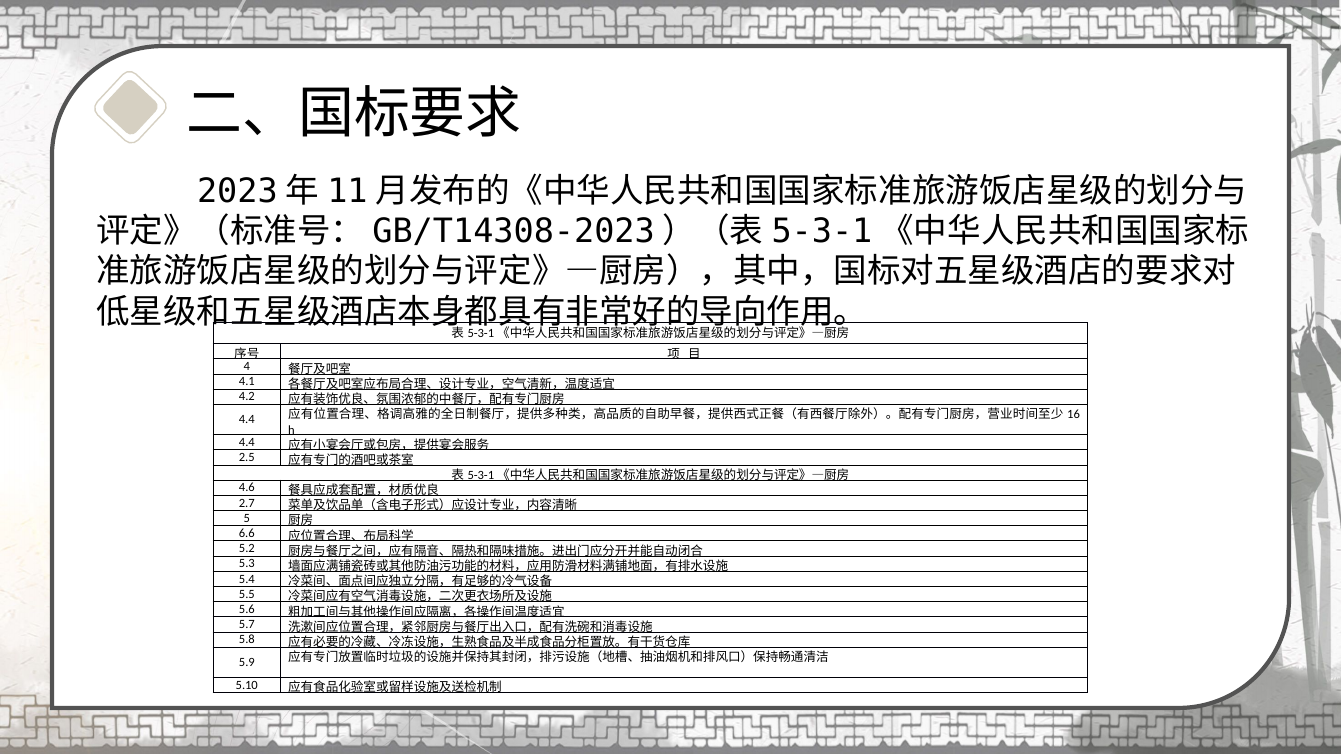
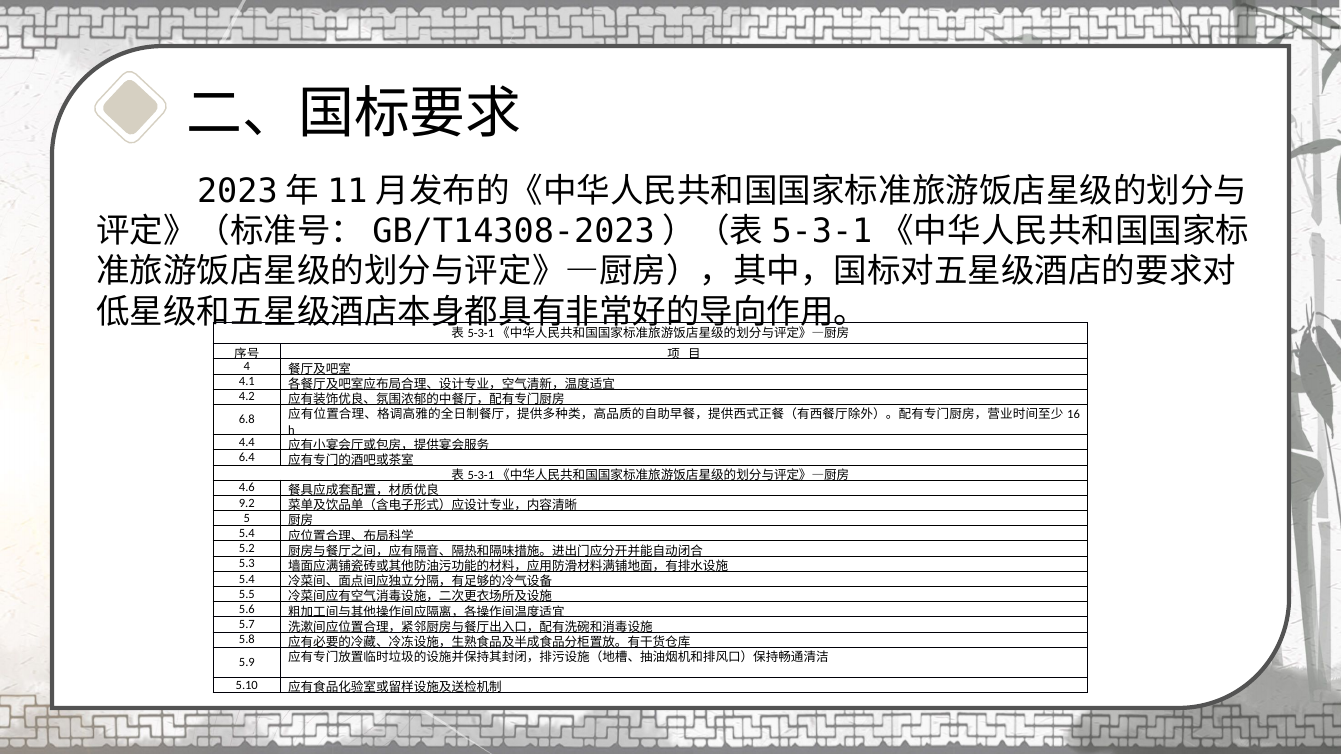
4.4: 4.4 -> 6.8 (247, 420)
2.5: 2.5 -> 6.4 (247, 458)
2.7: 2.7 -> 9.2 (247, 503)
6.6: 6.6 -> 5.4 (247, 534)
